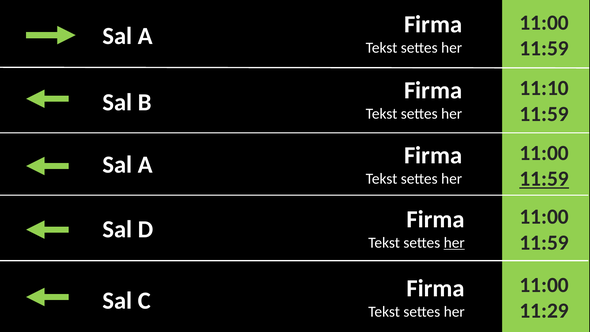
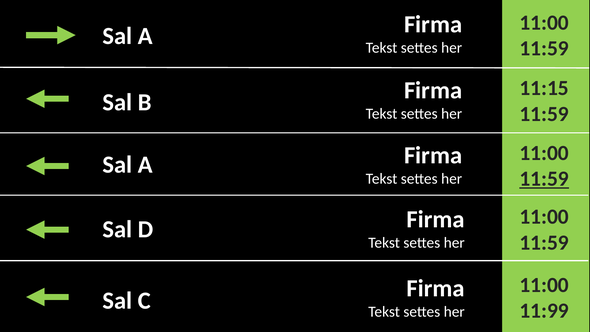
11:10: 11:10 -> 11:15 (544, 88)
her underline: present -> none (454, 243)
11:29: 11:29 -> 11:99 (544, 311)
